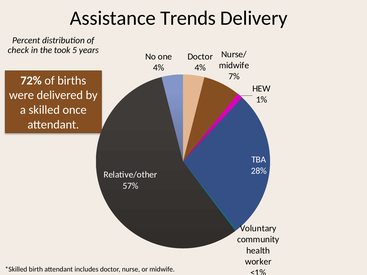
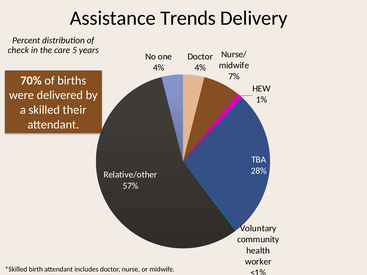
took: took -> care (62, 50)
72%: 72% -> 70% (31, 81)
once: once -> their (75, 110)
